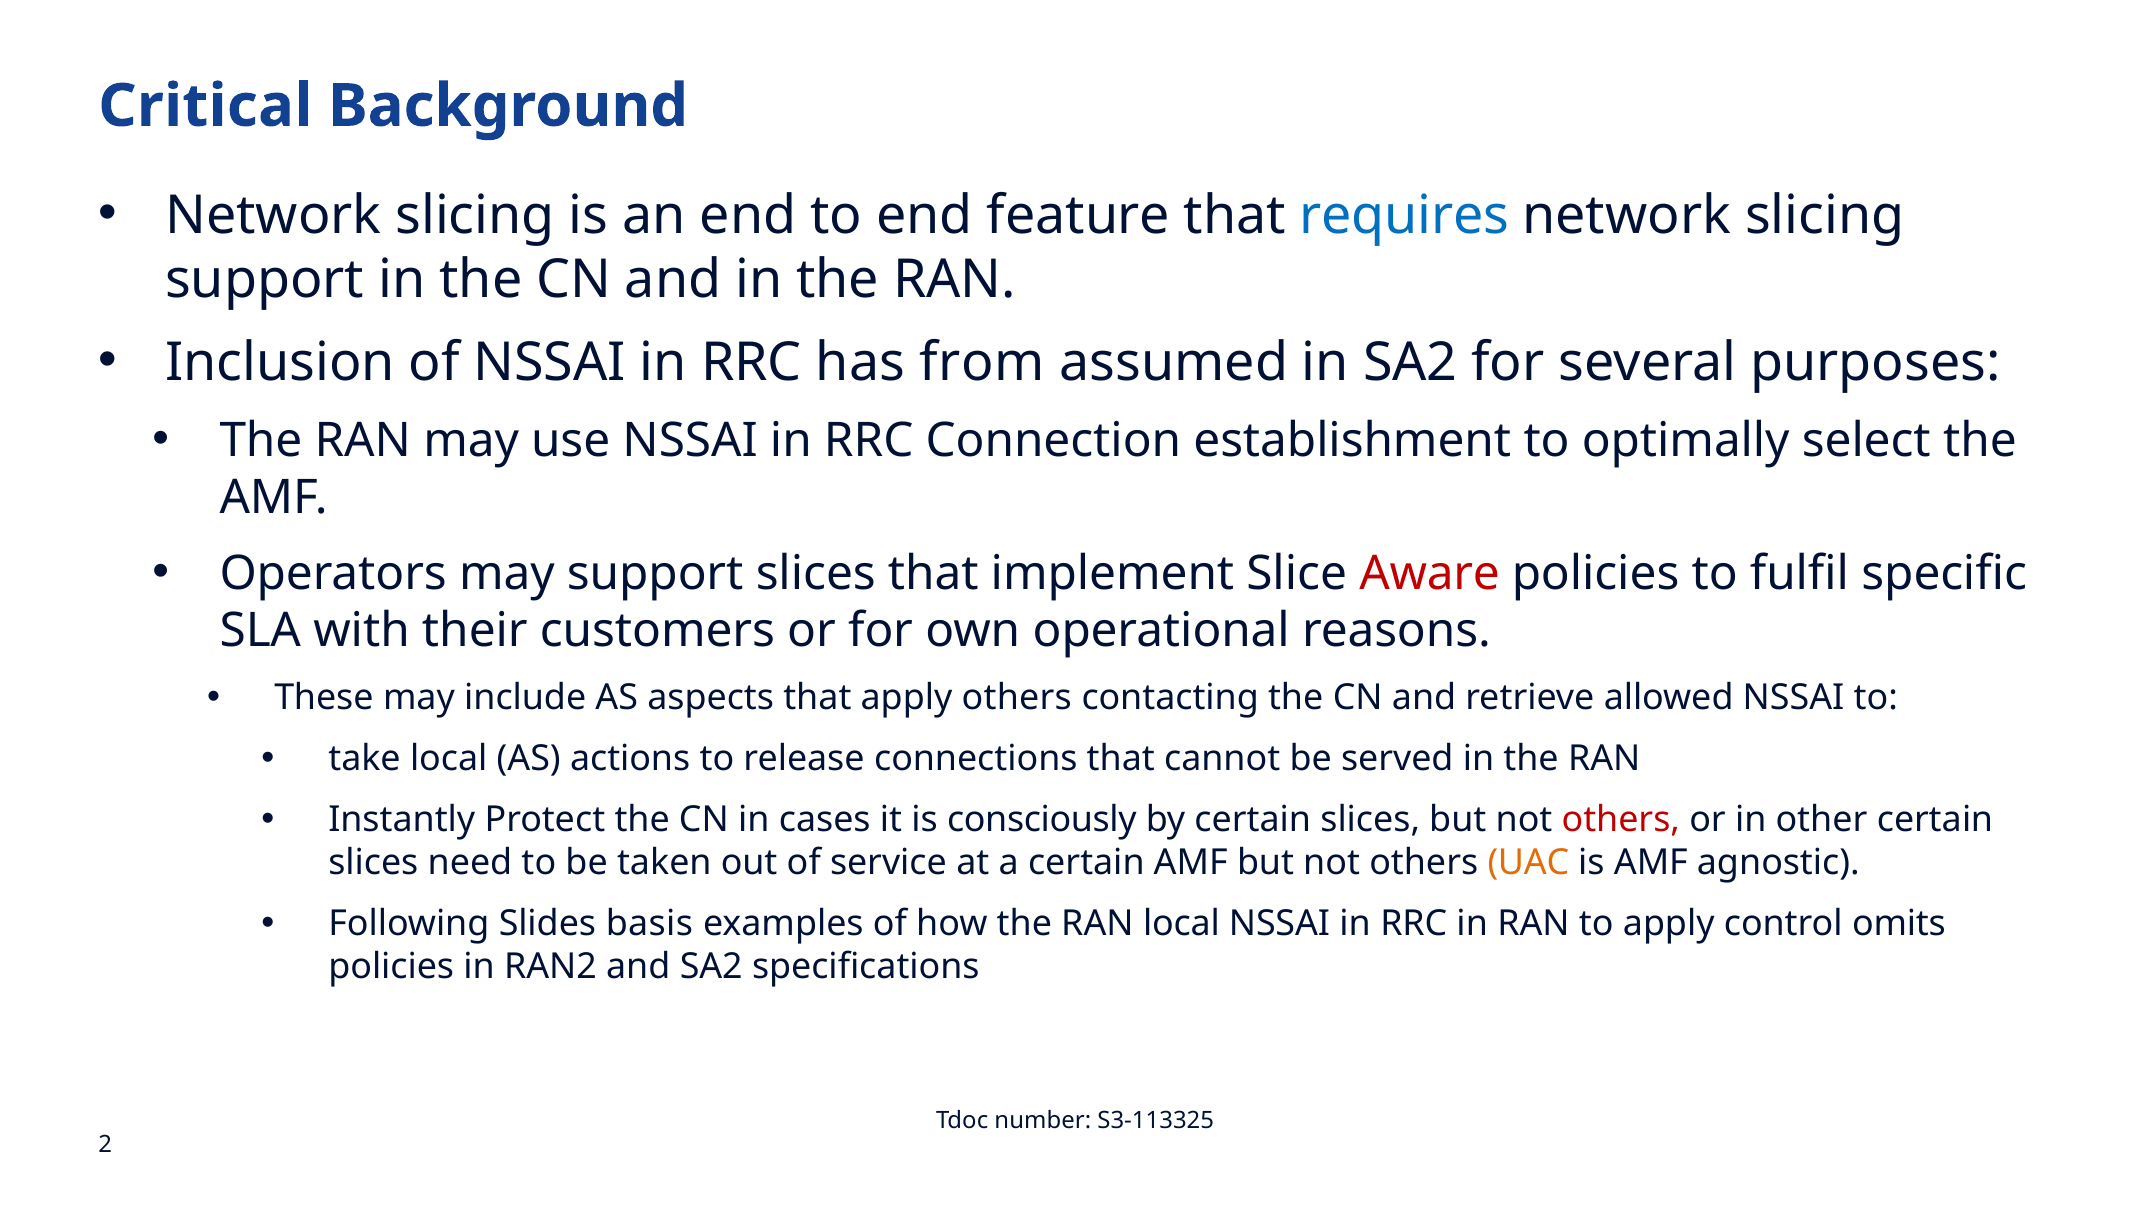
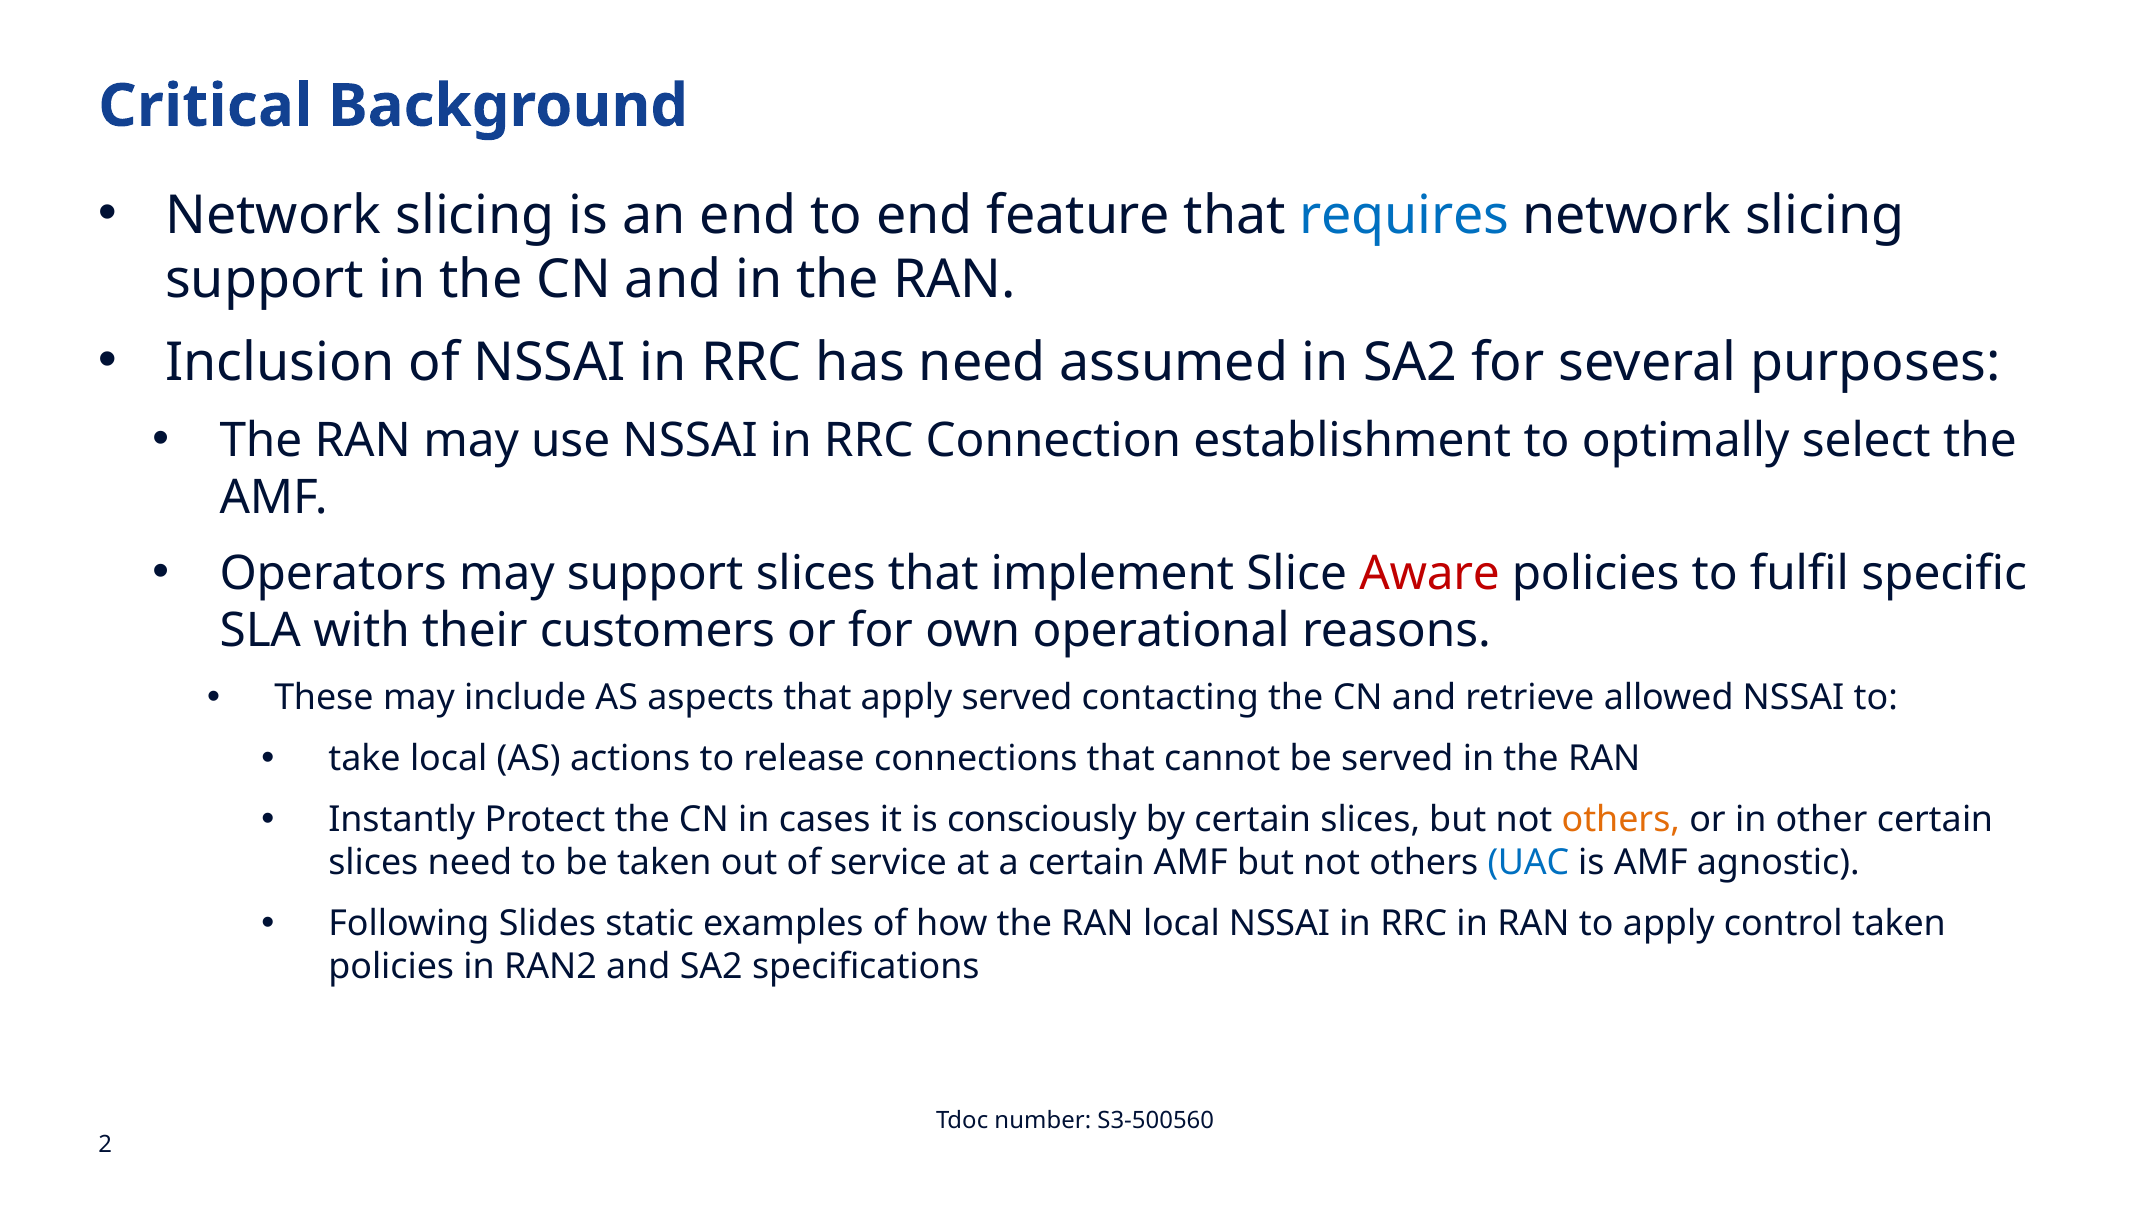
has from: from -> need (982, 362)
apply others: others -> served (1017, 698)
others colour: red -> orange (1621, 820)
UAC colour: orange -> blue (1528, 863)
basis: basis -> static (650, 924)
control omits: omits -> taken (1899, 924)
S3-113325: S3-113325 -> S3-500560 (1156, 1121)
